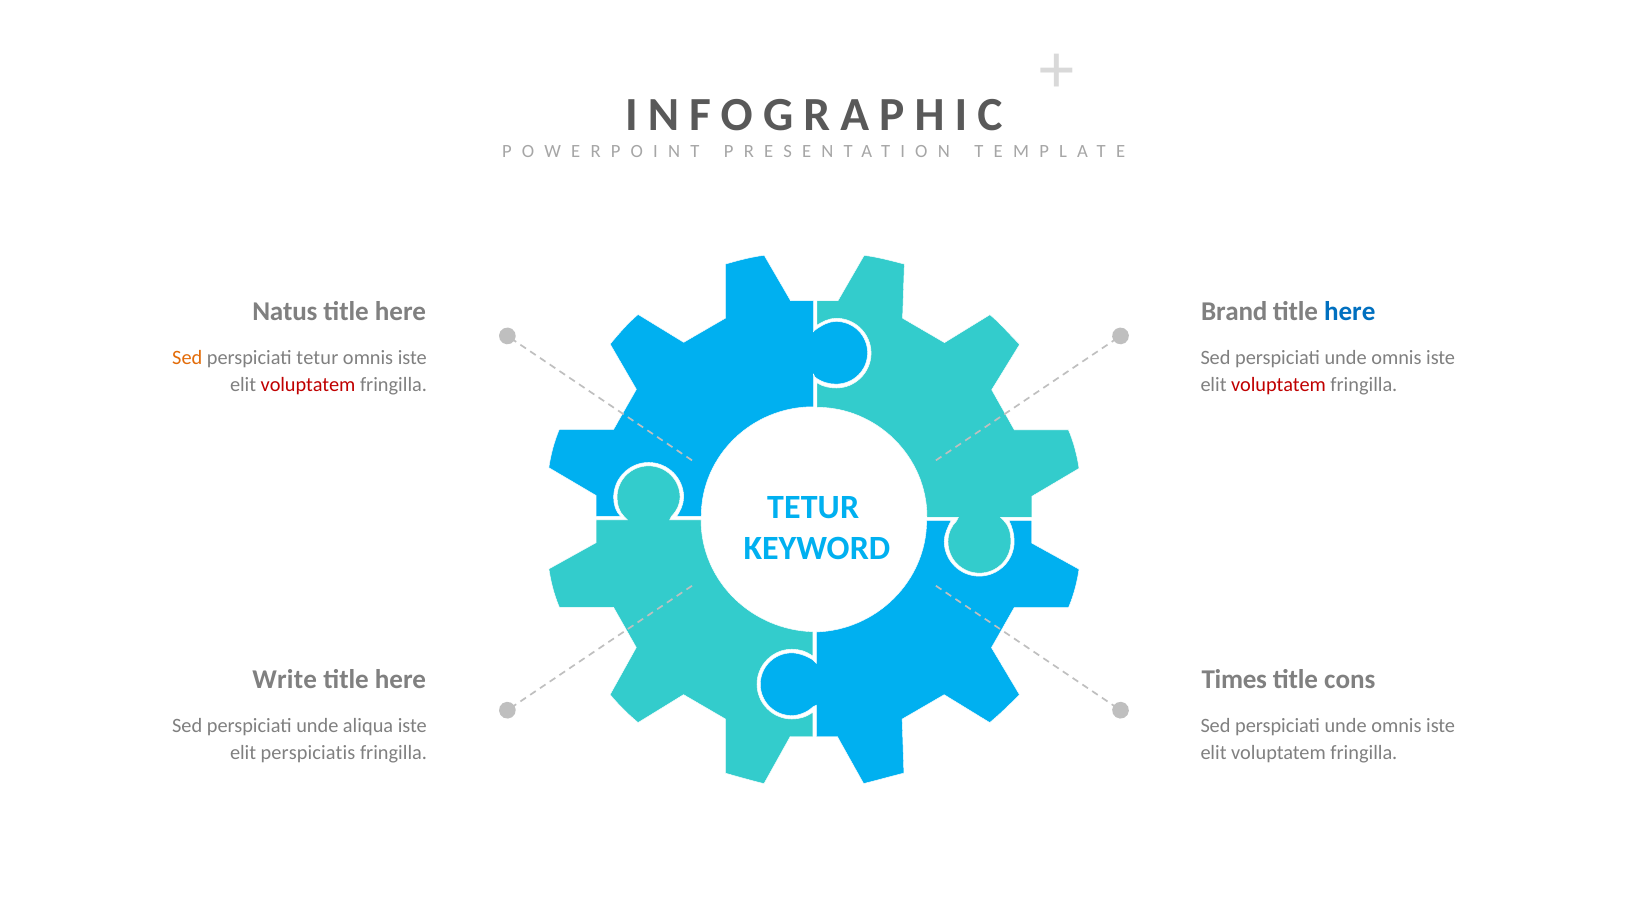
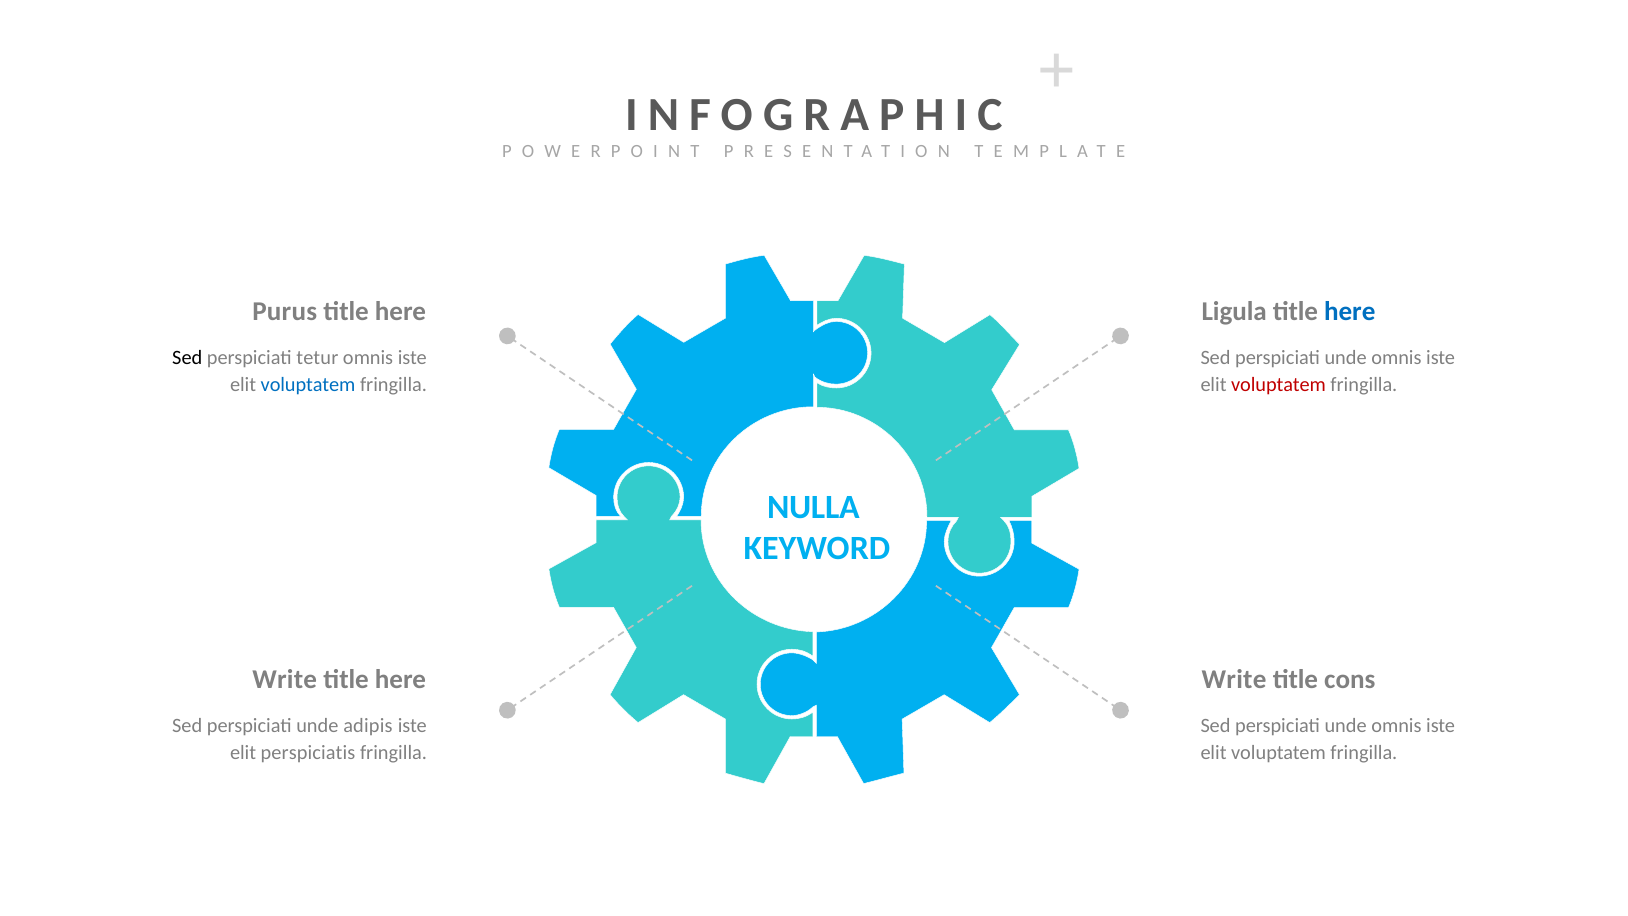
Natus: Natus -> Purus (285, 312)
Brand: Brand -> Ligula (1234, 312)
Sed colour: orange -> black (187, 358)
voluptatem colour: red -> blue (308, 384)
TETUR: TETUR -> NULLA (813, 507)
Times: Times -> Write (1234, 680)
aliqua: aliqua -> adipis (368, 726)
